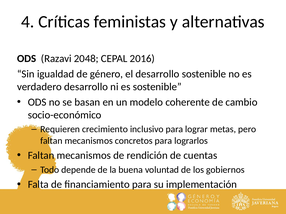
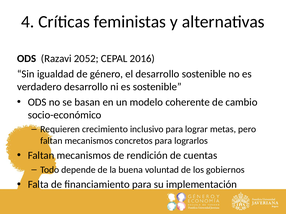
2048: 2048 -> 2052 (86, 59)
